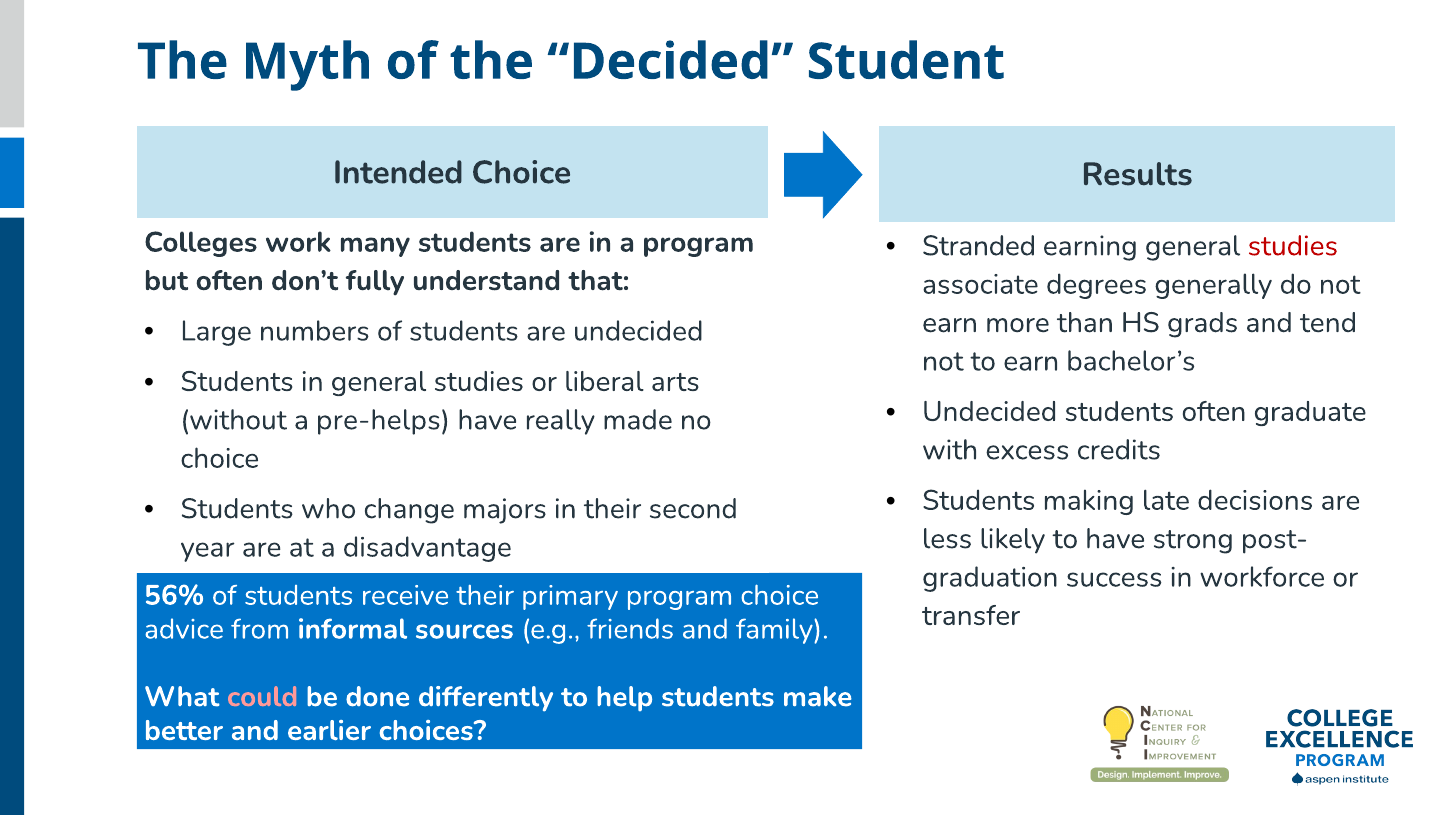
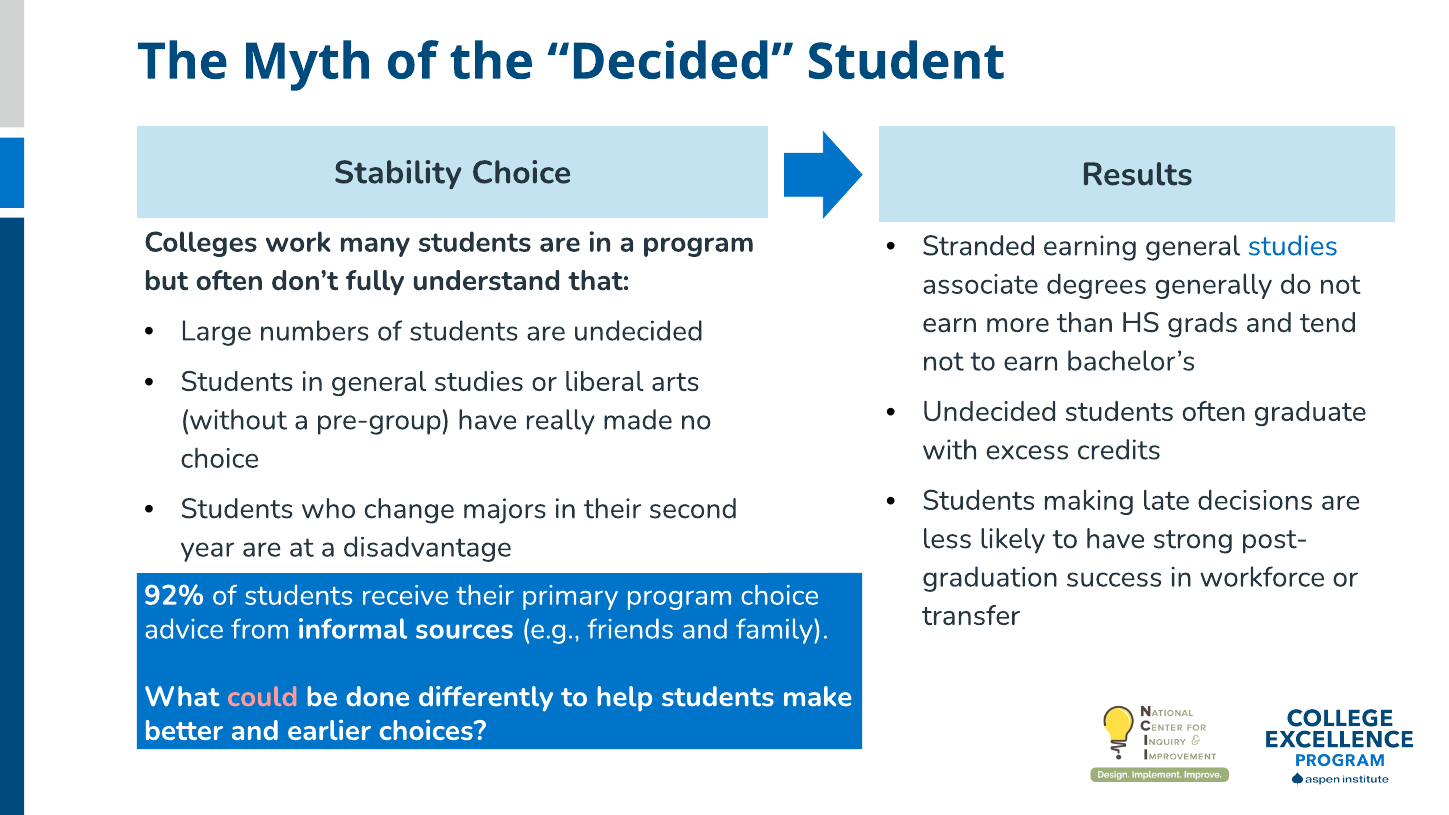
Intended: Intended -> Stability (398, 173)
studies colour: red -> blue (1293, 246)
pre-helps: pre-helps -> pre-group (383, 420)
56%: 56% -> 92% (174, 595)
